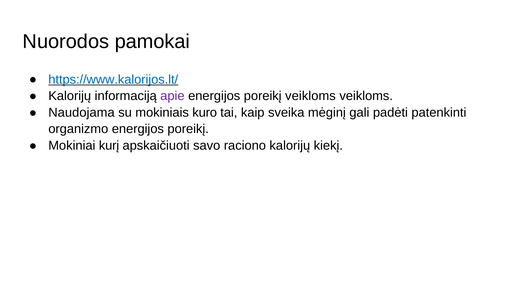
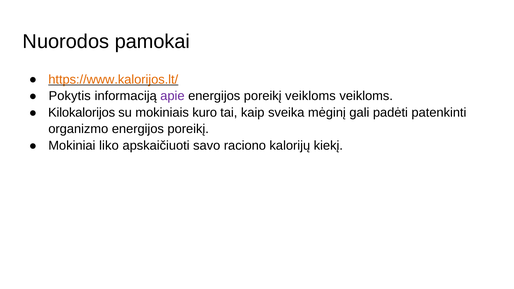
https://www.kalorijos.lt/ colour: blue -> orange (113, 79)
Kalorijų: Kalorijų -> Pokytis (70, 96)
Naudojama: Naudojama -> Kilokalorijos (82, 113)
kurį: kurį -> liko (109, 146)
